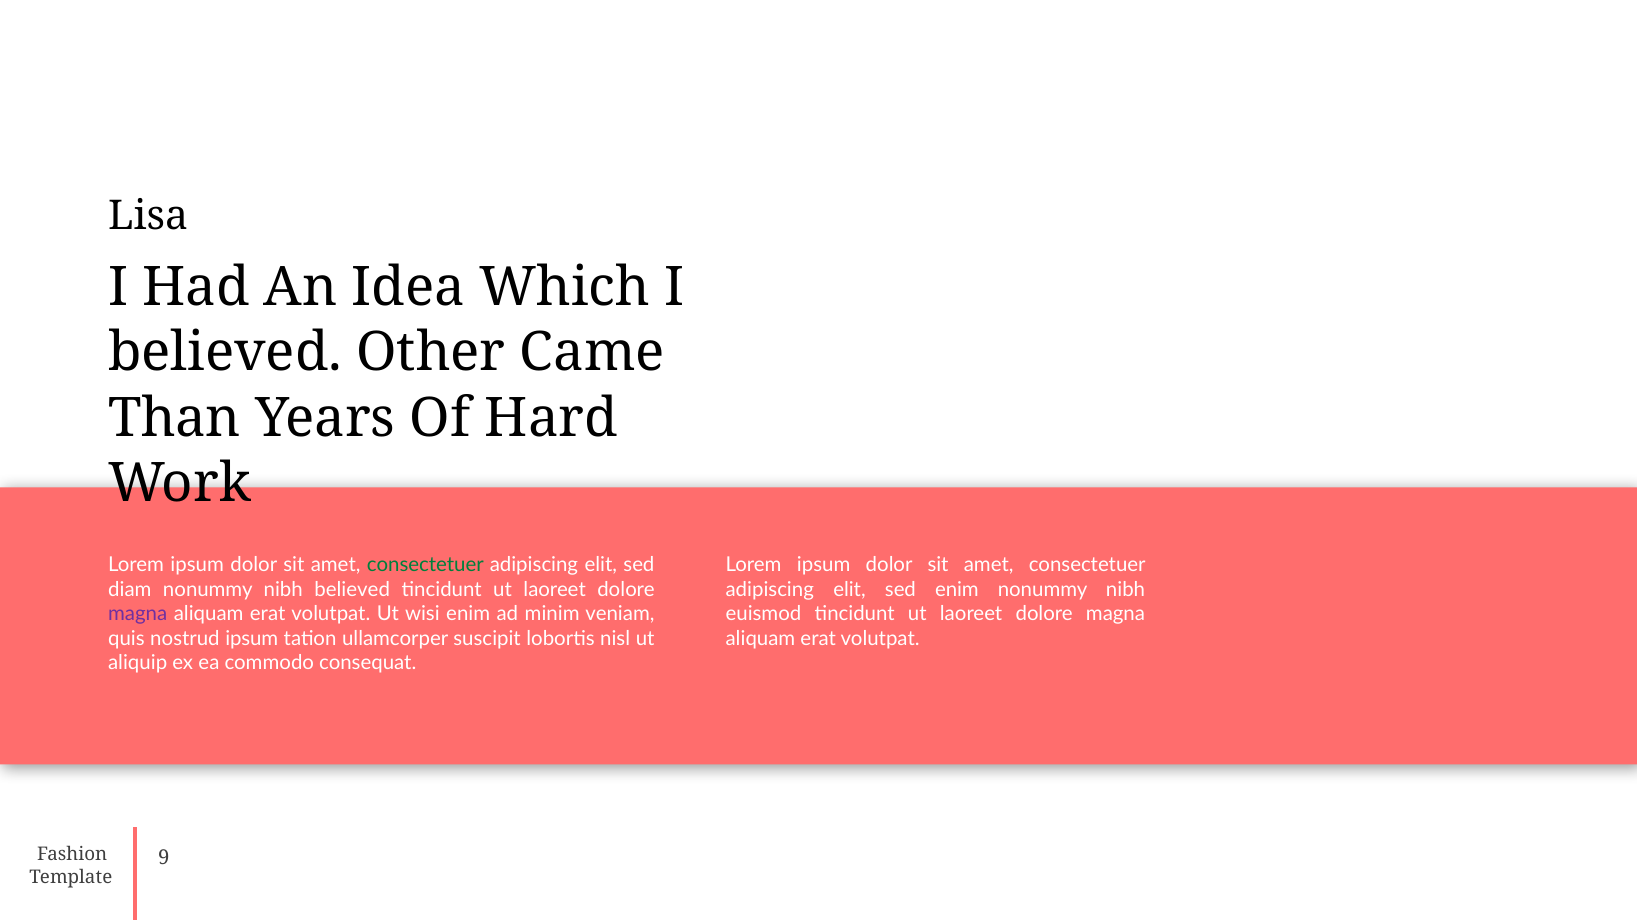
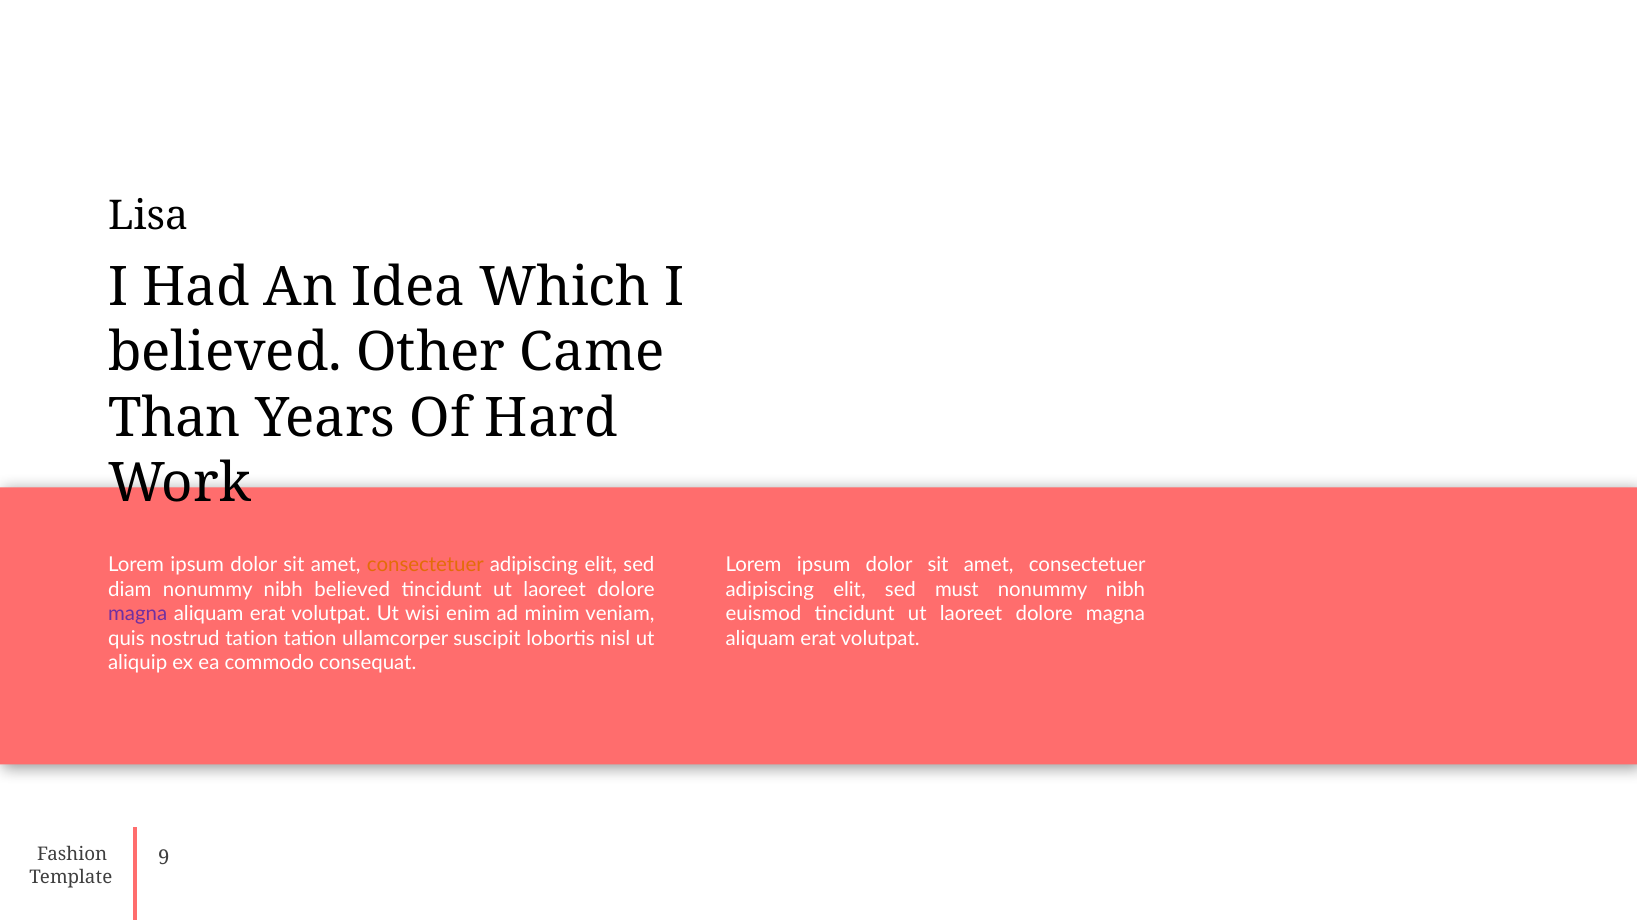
consectetuer colour: green -> orange (425, 565)
sed enim: enim -> must (957, 589)
nostrud ipsum: ipsum -> tation (252, 639)
